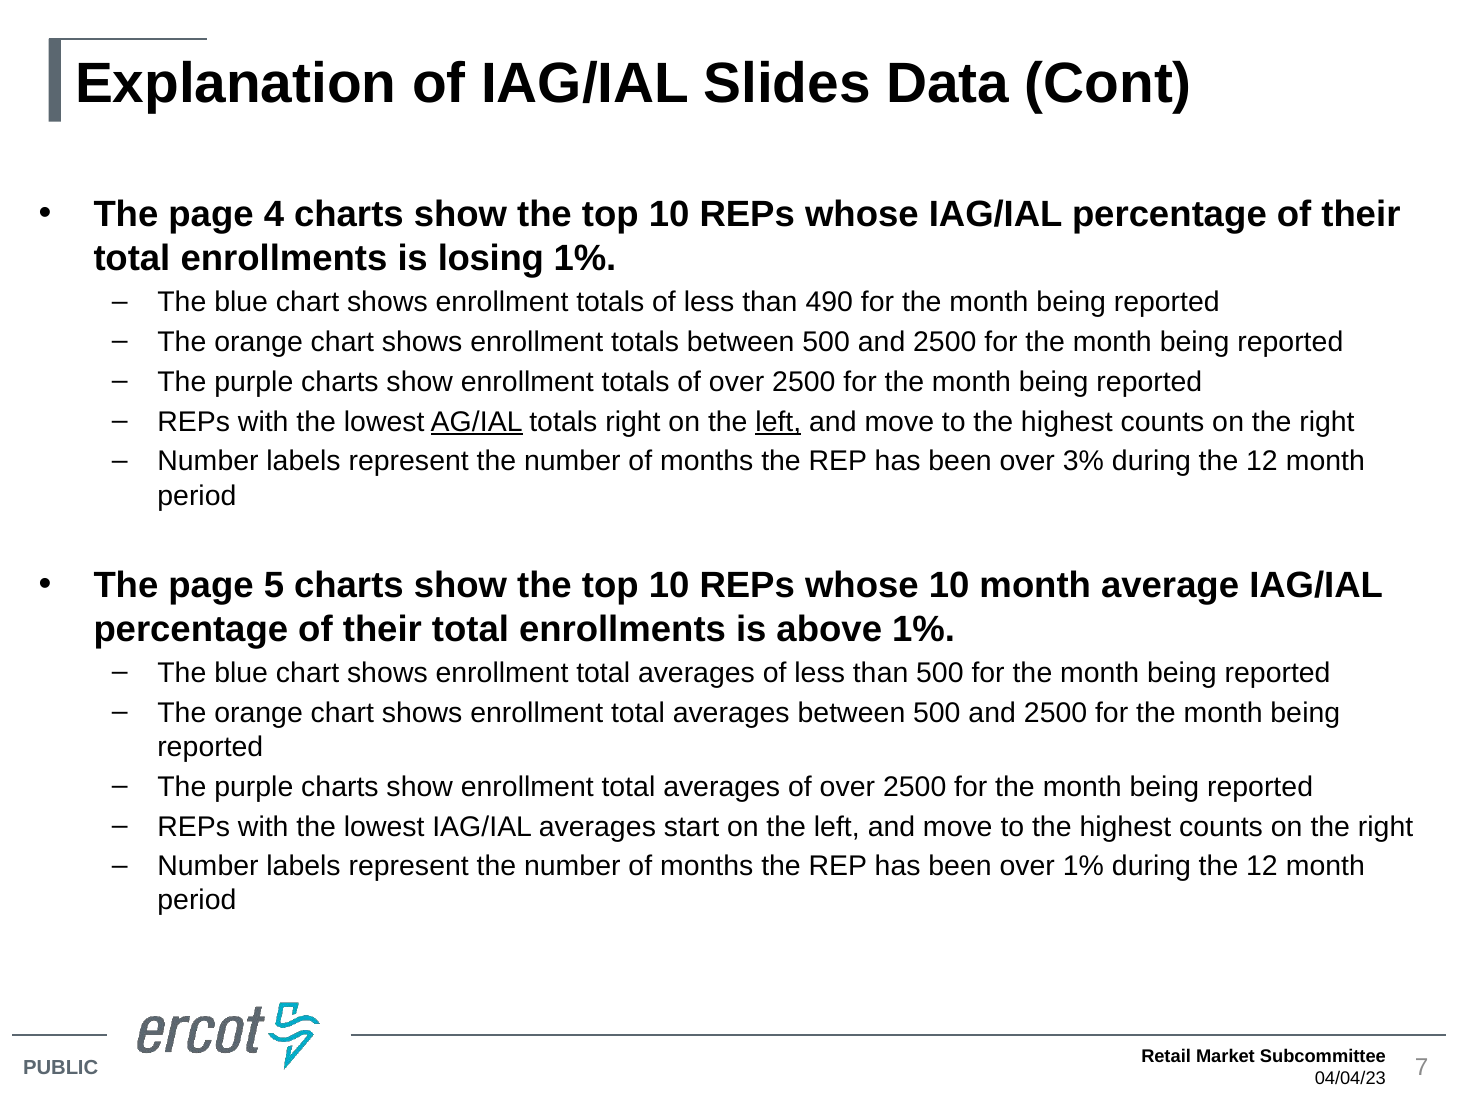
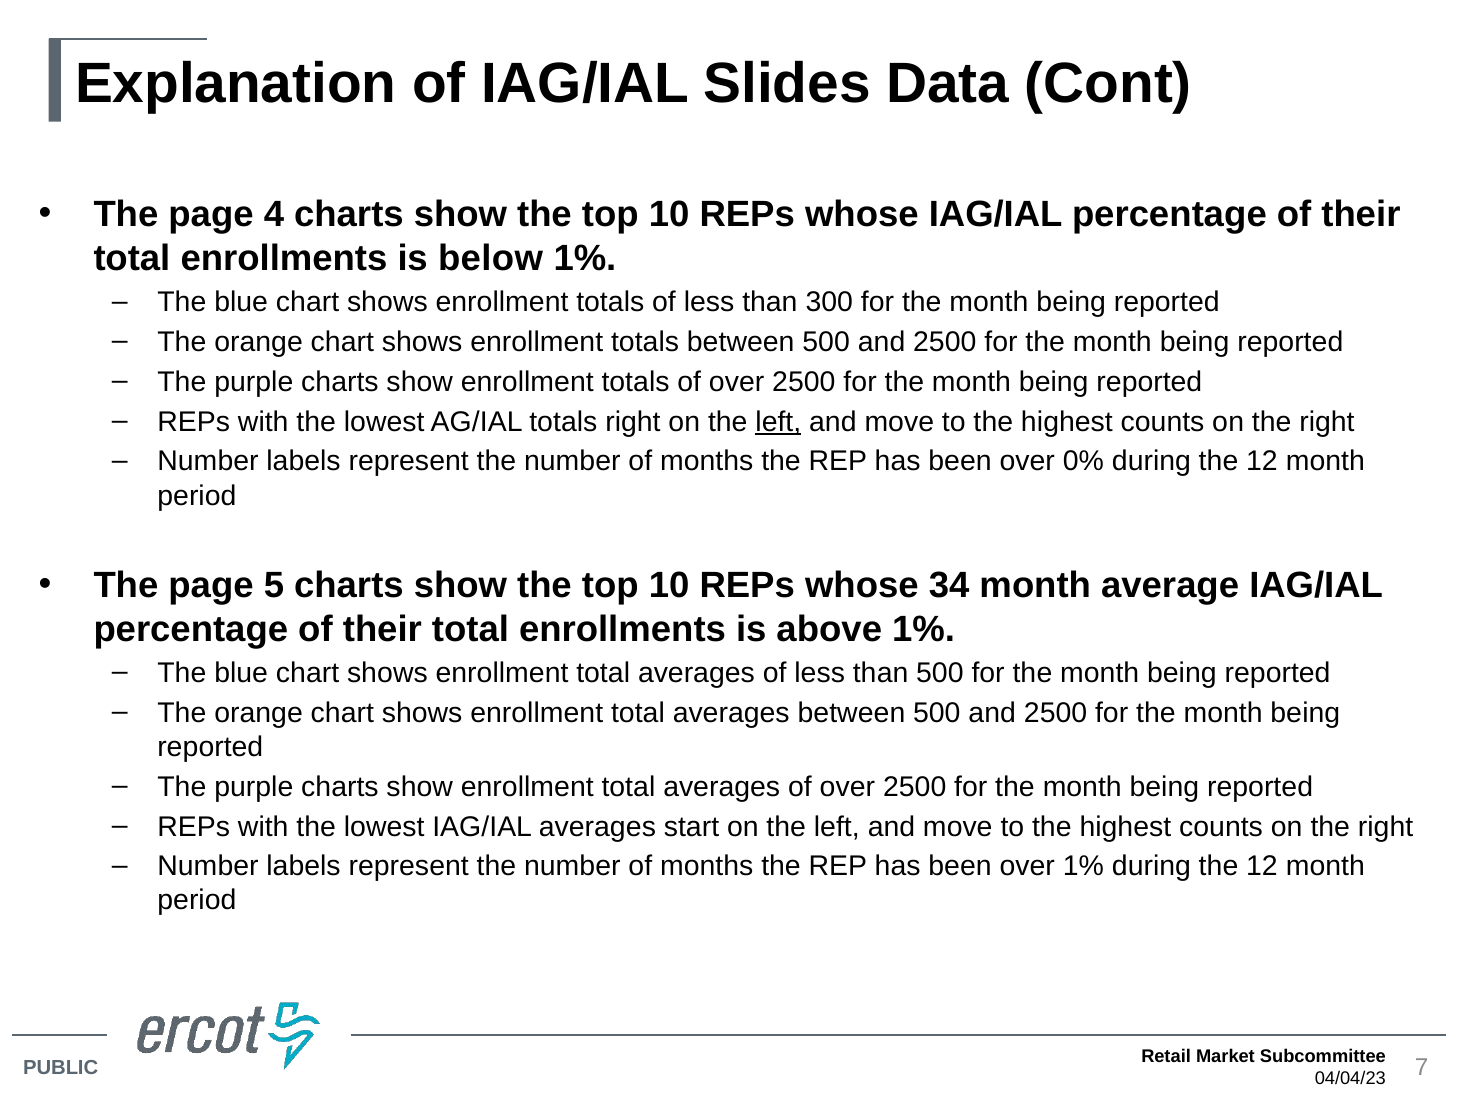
losing: losing -> below (490, 258)
490: 490 -> 300 (829, 302)
AG/IAL underline: present -> none (477, 422)
3%: 3% -> 0% (1083, 461)
whose 10: 10 -> 34 (949, 585)
